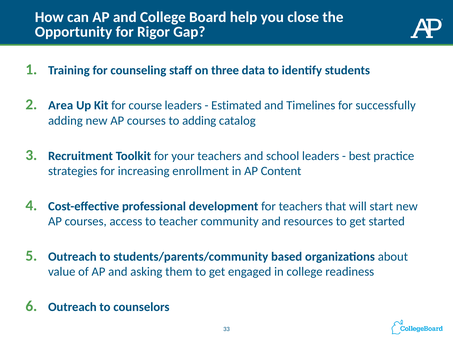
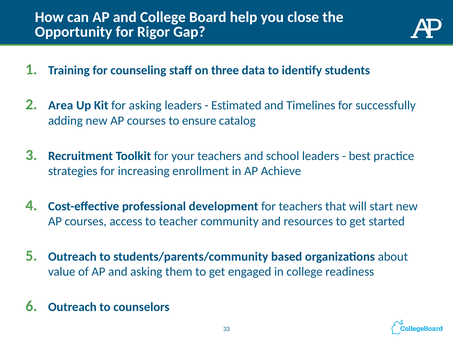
for course: course -> asking (145, 105)
to adding: adding -> ensure (199, 121)
Content: Content -> Achieve (281, 171)
